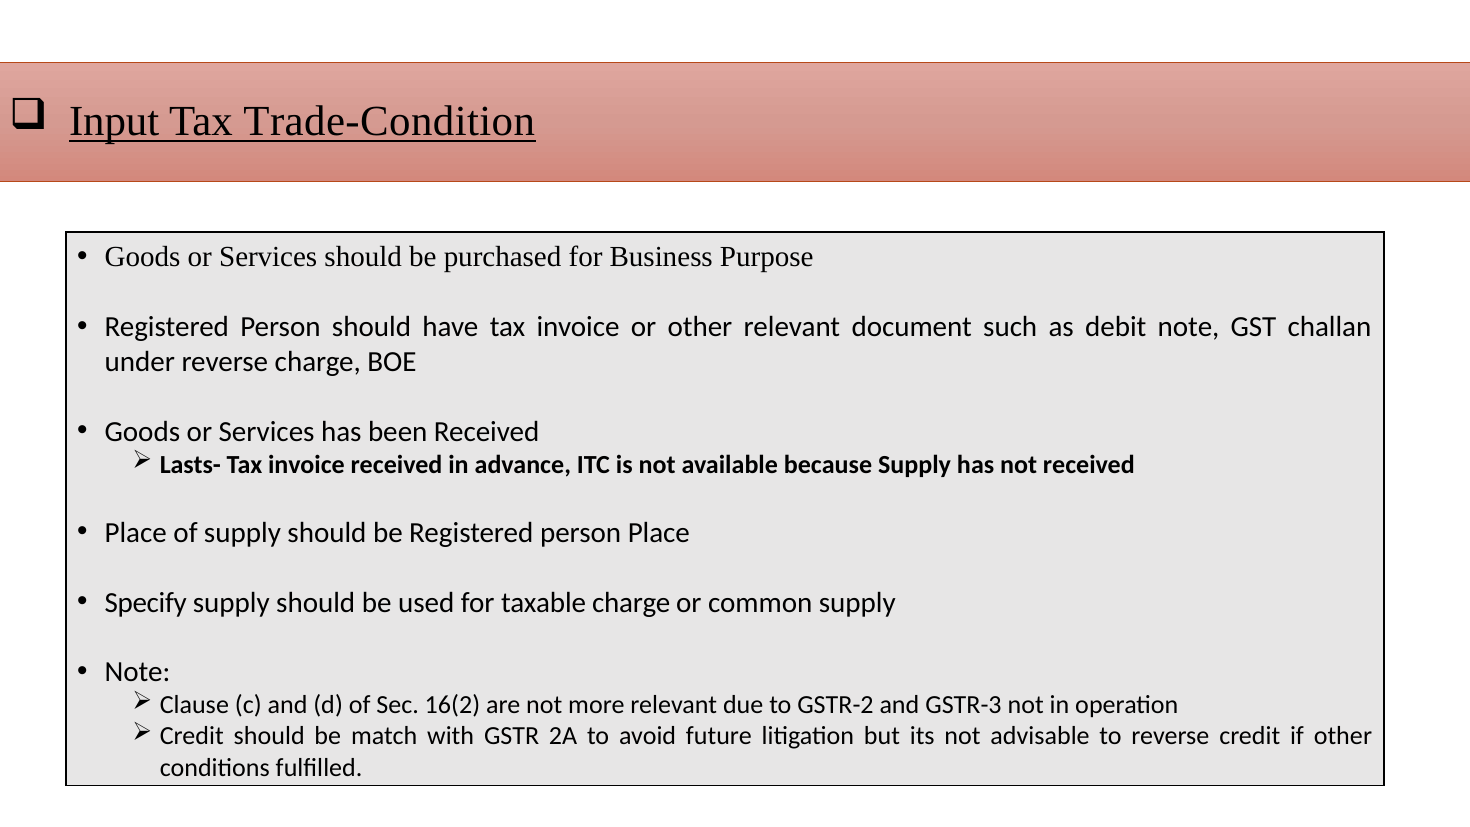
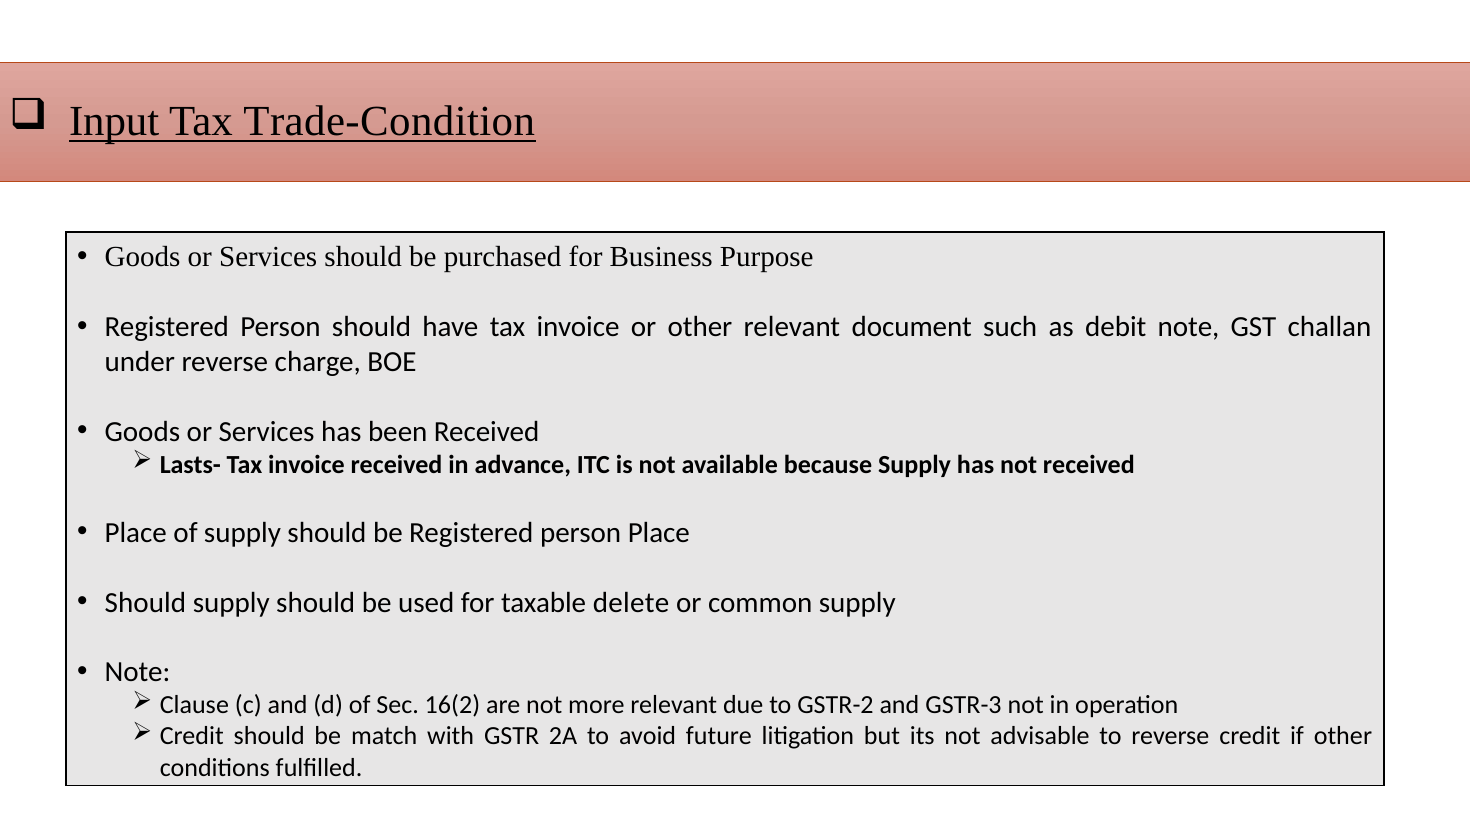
Specify: Specify -> Should (145, 602)
taxable charge: charge -> delete (631, 602)
